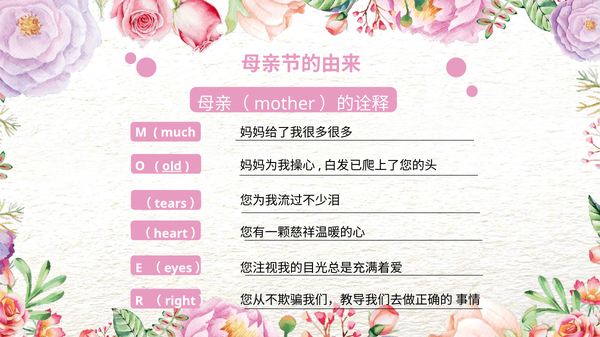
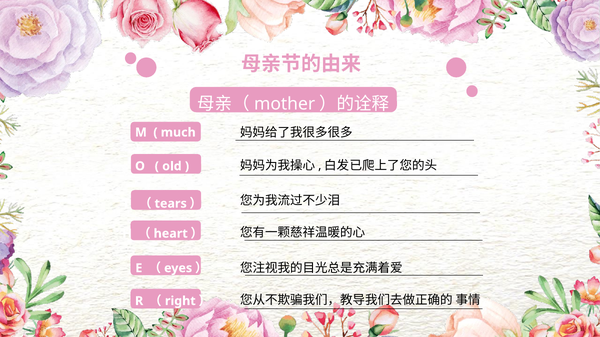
old underline: present -> none (172, 166)
